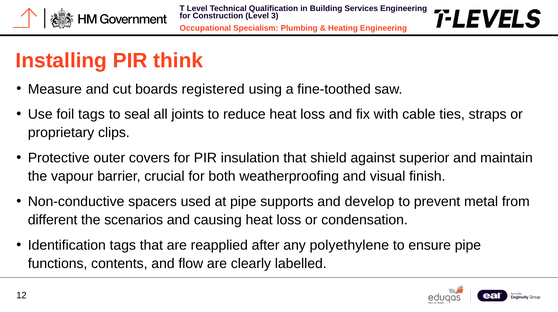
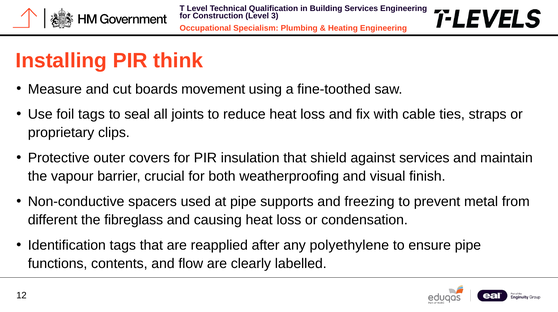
registered: registered -> movement (213, 89)
against superior: superior -> services (424, 158)
develop: develop -> freezing (369, 202)
scenarios: scenarios -> fibreglass (134, 220)
